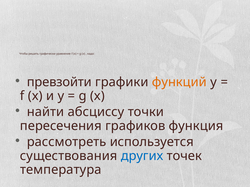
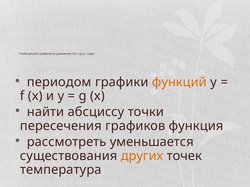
превзойти: превзойти -> периодом (59, 82)
используется: используется -> уменьшается (152, 142)
других colour: blue -> orange (142, 156)
